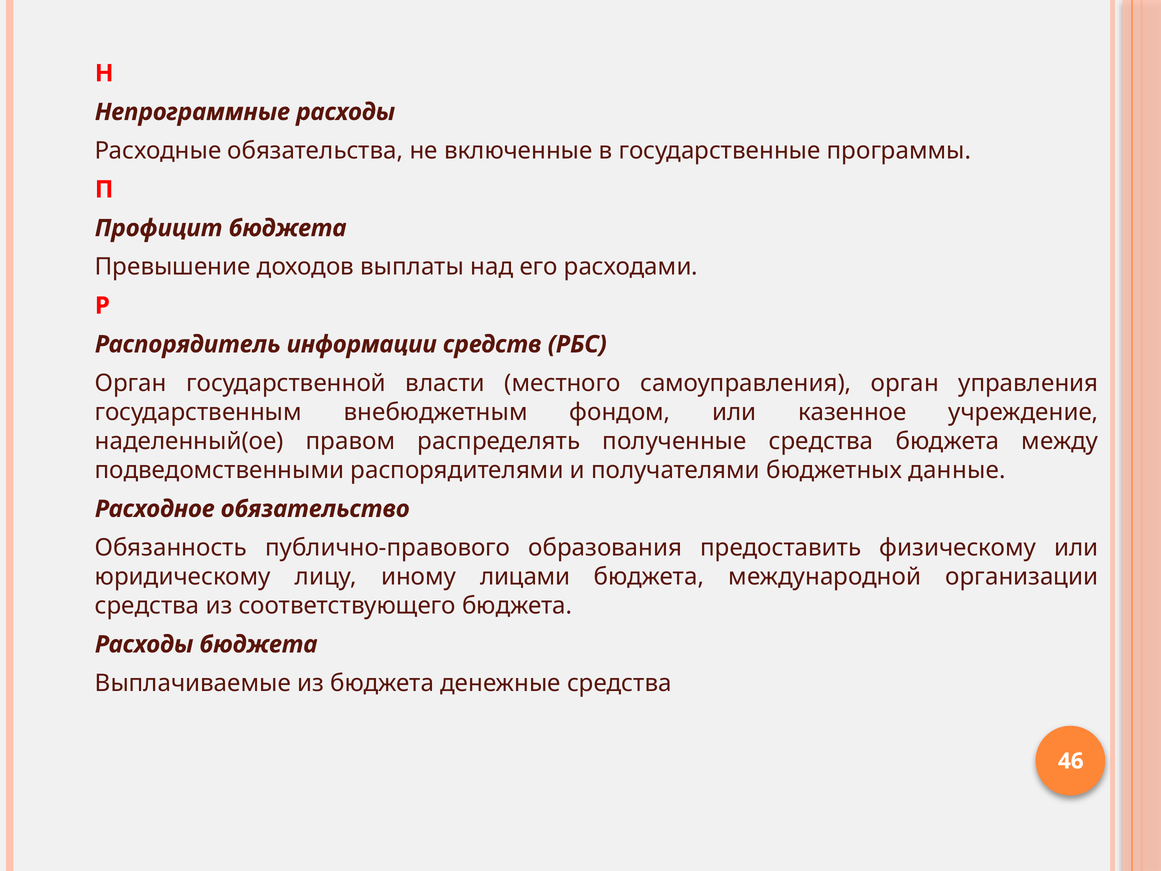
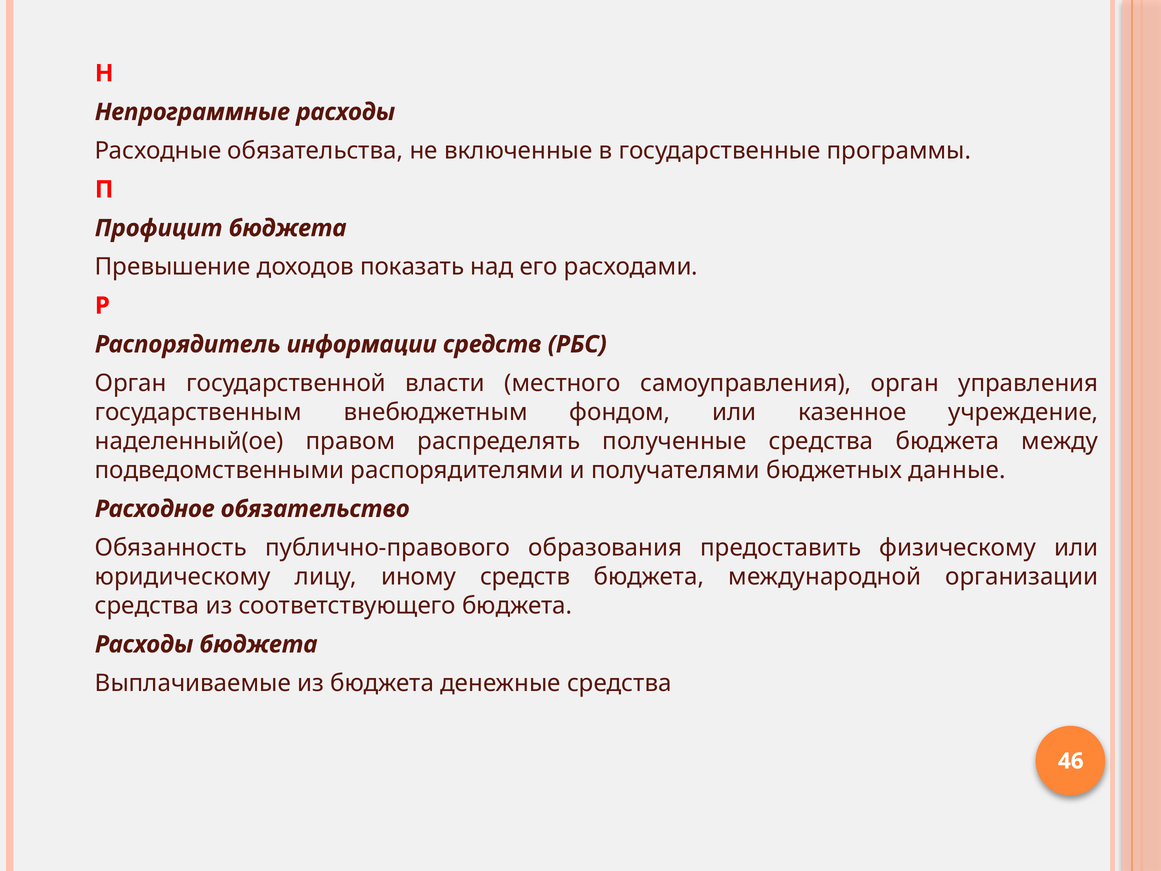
выплаты: выплаты -> показать (412, 267)
иному лицами: лицами -> средств (525, 577)
